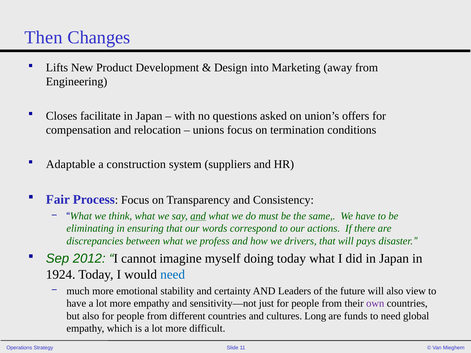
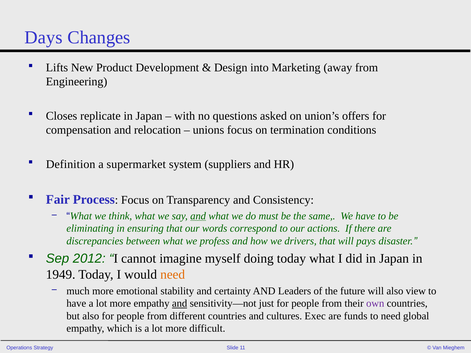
Then: Then -> Days (44, 38)
facilitate: facilitate -> replicate (100, 116)
Adaptable: Adaptable -> Definition (71, 164)
construction: construction -> supermarket (136, 164)
1924: 1924 -> 1949 (61, 275)
need colour: blue -> orange (173, 275)
and underline: none -> present (180, 304)
Long: Long -> Exec (315, 316)
